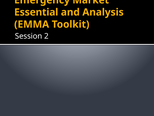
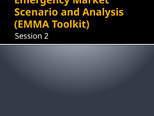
Essential: Essential -> Scenario (36, 12)
